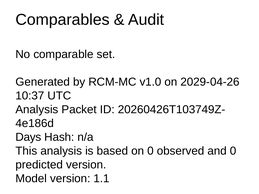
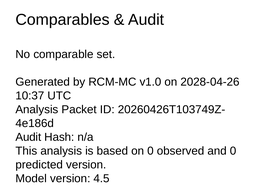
2029-04-26: 2029-04-26 -> 2028-04-26 (210, 82)
Days: Days -> Audit (28, 137)
1.1: 1.1 -> 4.5 (102, 179)
